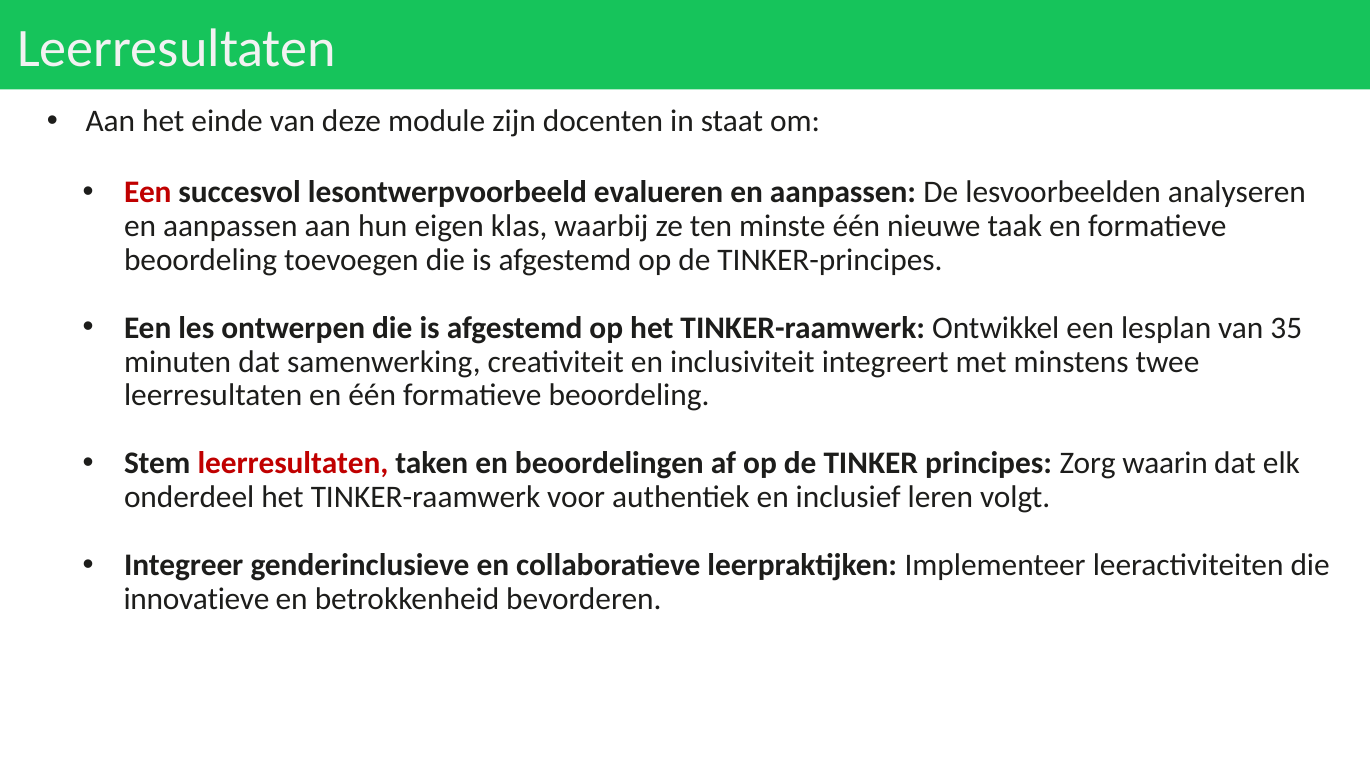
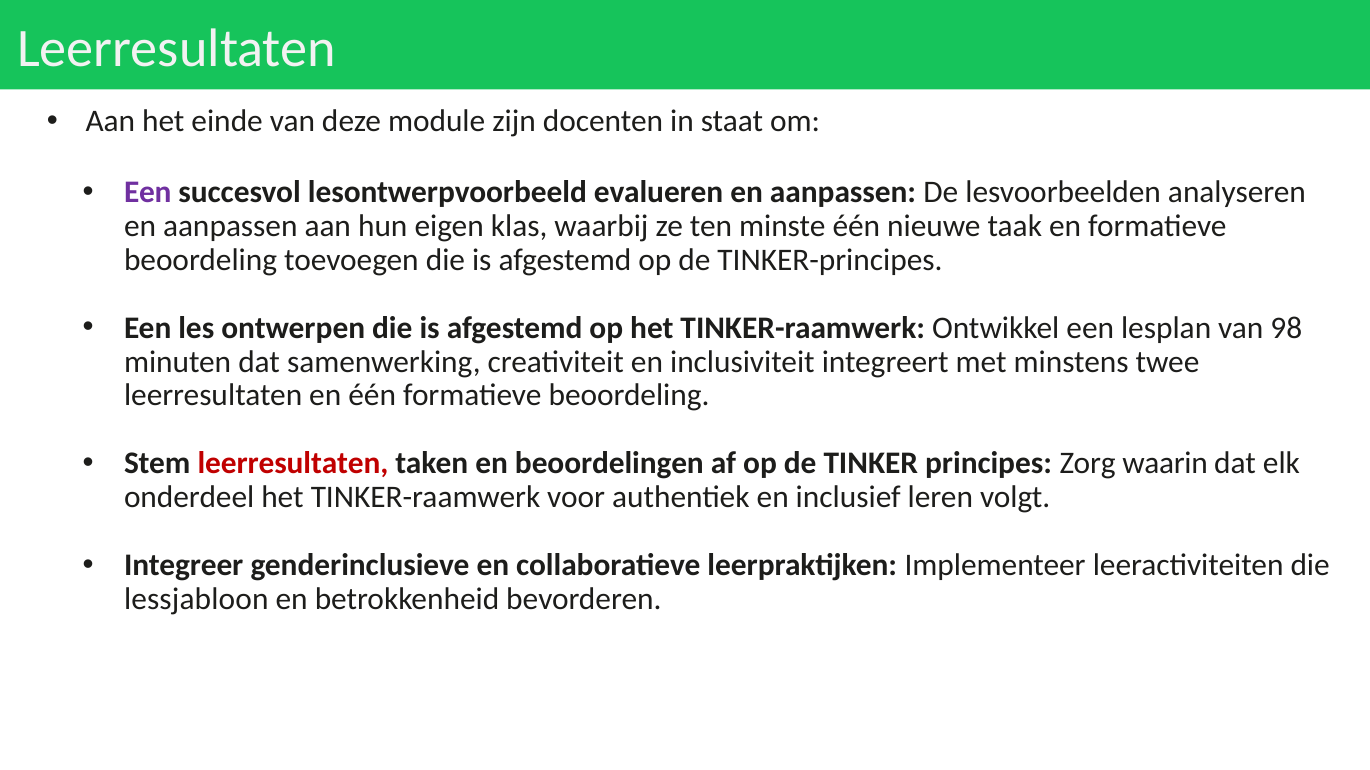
Een colour: red -> purple (148, 193)
35: 35 -> 98 (1286, 328)
innovatieve: innovatieve -> lessjabloon (196, 599)
